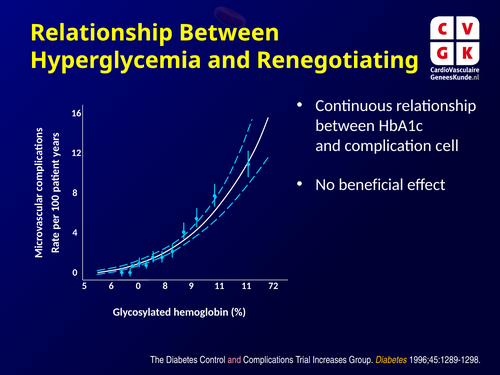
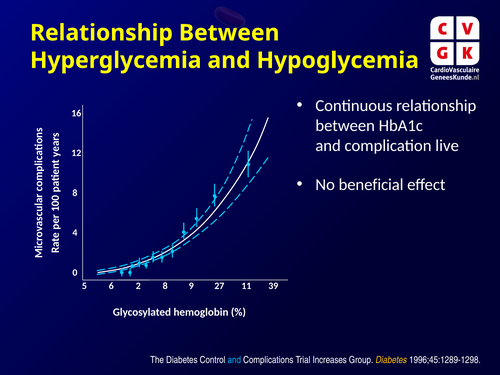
Renegotiating: Renegotiating -> Hypoglycemia (338, 60)
cell: cell -> live (447, 146)
6 0: 0 -> 2 (138, 286)
9 11: 11 -> 27 (219, 286)
72: 72 -> 39 (273, 286)
and colour: pink -> light blue (234, 360)
